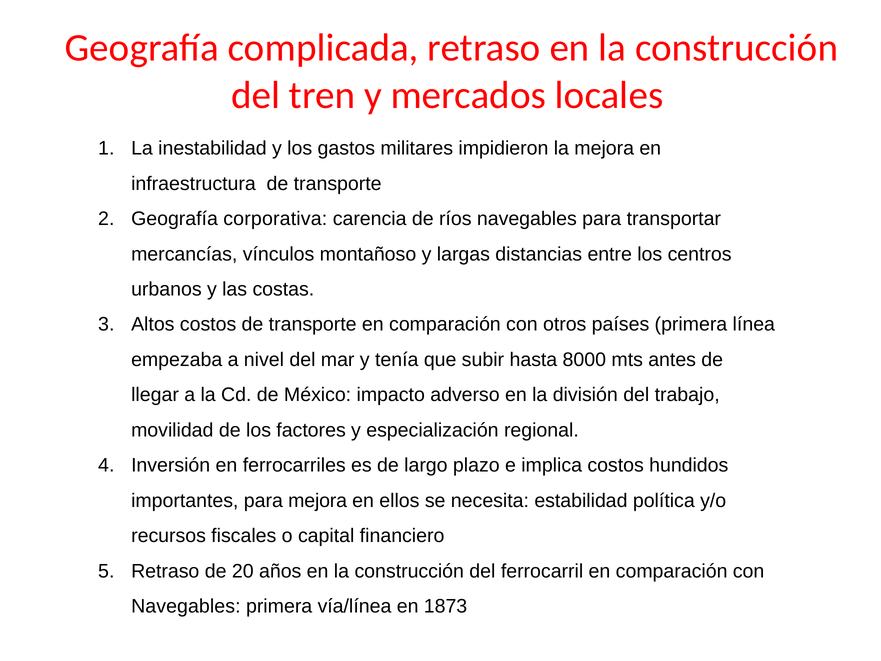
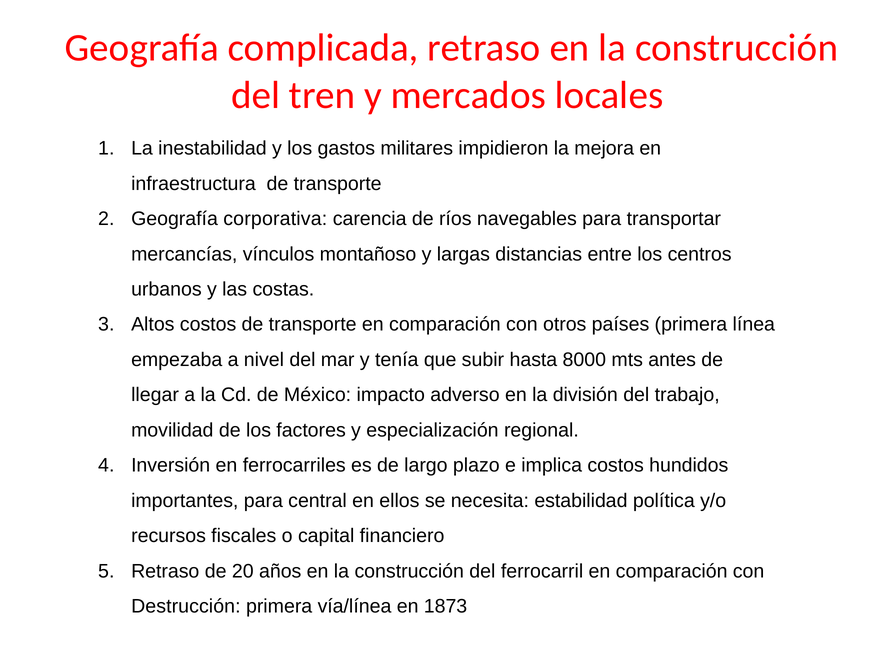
para mejora: mejora -> central (318, 500)
Navegables: Navegables -> Destrucción (186, 606)
